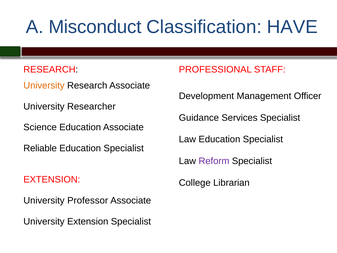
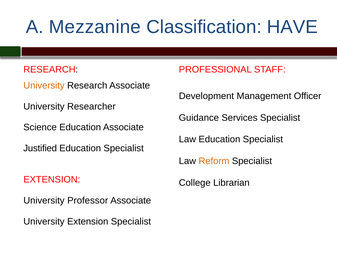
Misconduct: Misconduct -> Mezzanine (95, 27)
Reliable: Reliable -> Justified (40, 148)
Reform colour: purple -> orange (214, 161)
